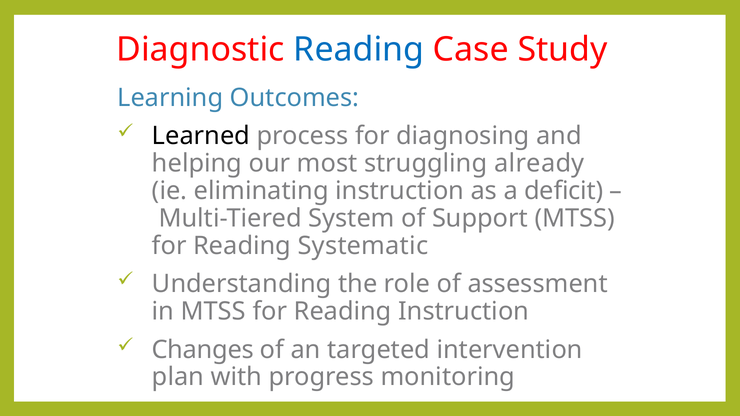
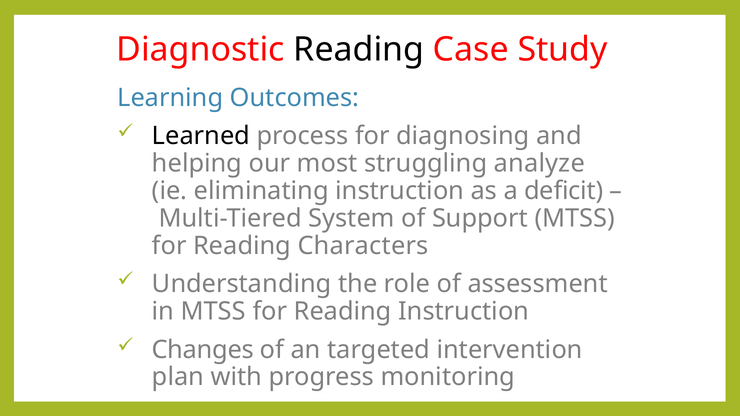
Reading colour: blue -> black (359, 50)
already: already -> analyze (539, 163)
Systematic: Systematic -> Characters (363, 246)
